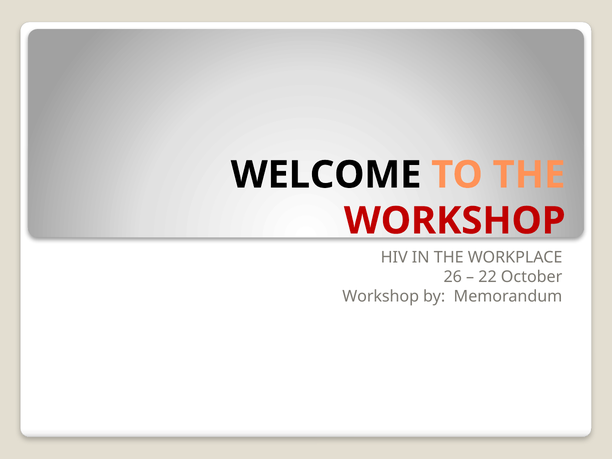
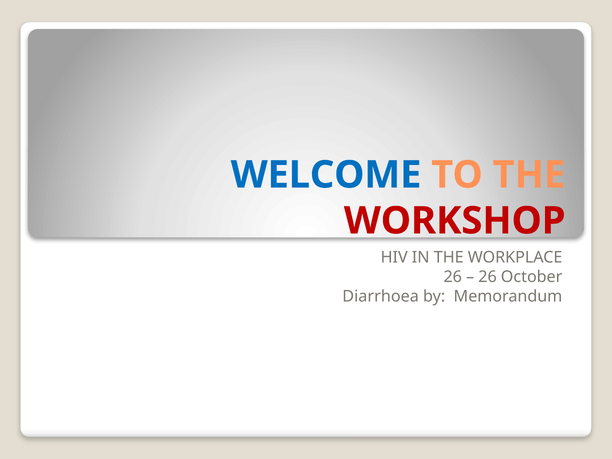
WELCOME colour: black -> blue (326, 175)
22: 22 -> 26 (488, 277)
Workshop: Workshop -> Diarrhoea (381, 296)
